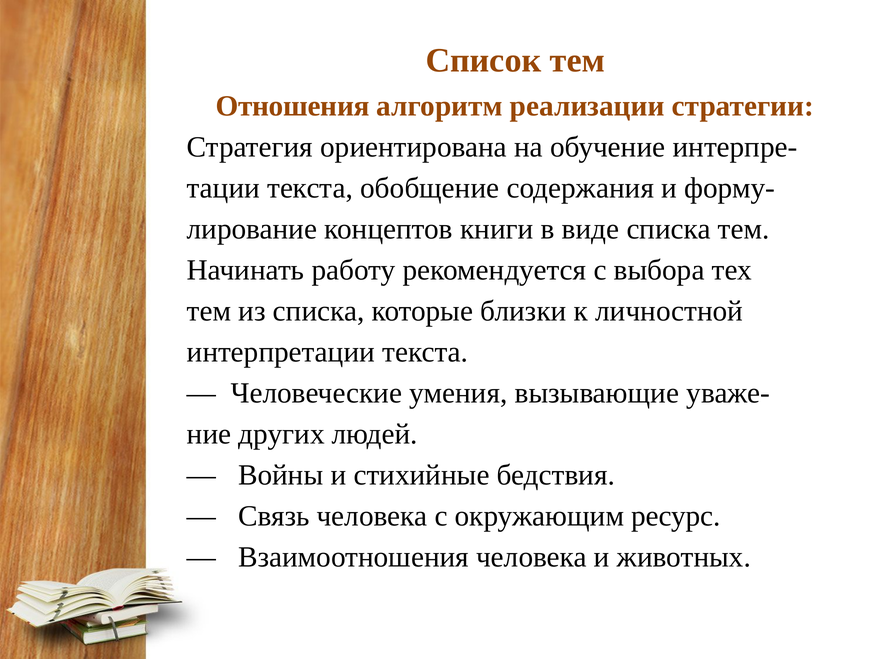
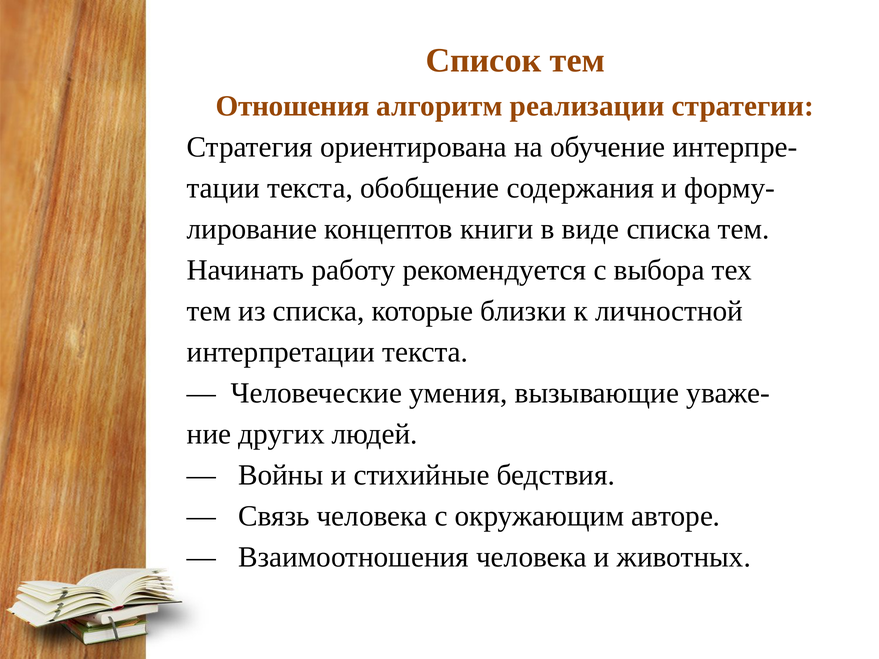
ресурс: ресурс -> авторе (676, 516)
